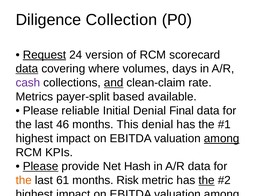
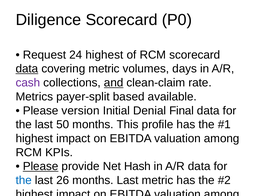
Diligence Collection: Collection -> Scorecard (122, 20)
Request underline: present -> none (44, 55)
24 version: version -> highest (104, 55)
covering where: where -> metric (104, 69)
reliable: reliable -> version (81, 110)
46: 46 -> 50 (63, 124)
This denial: denial -> profile (158, 124)
among underline: present -> none (222, 138)
the colour: orange -> blue (24, 180)
61: 61 -> 26 (63, 180)
months Risk: Risk -> Last (128, 180)
the underline: present -> none (207, 180)
